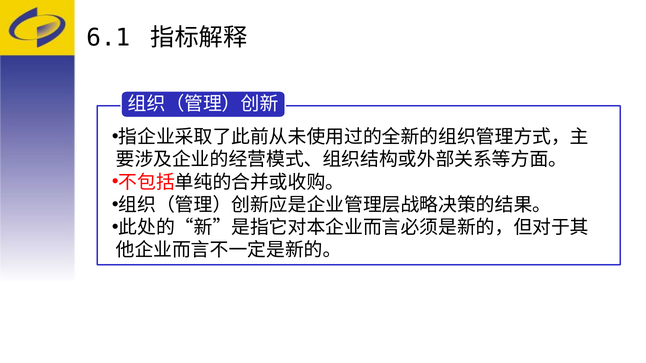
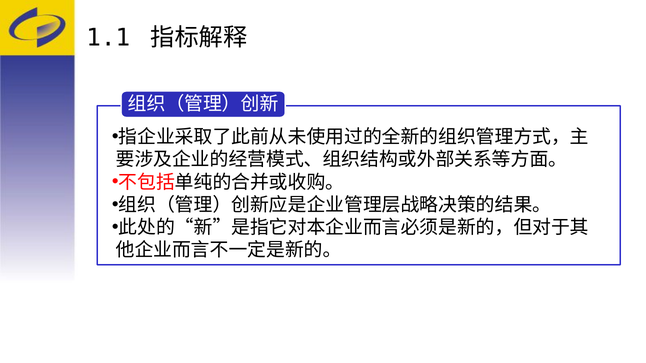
6.1: 6.1 -> 1.1 (108, 38)
